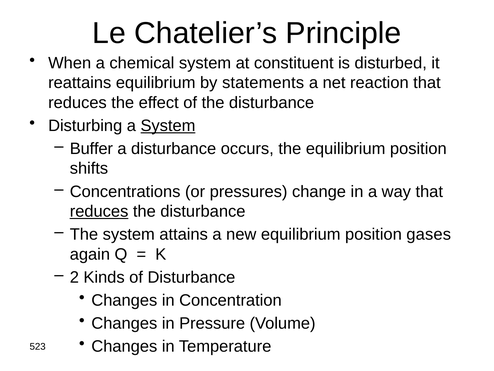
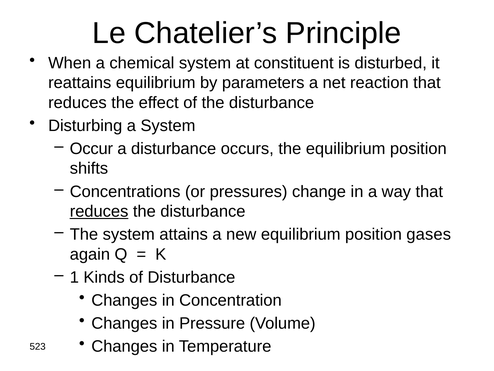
statements: statements -> parameters (263, 83)
System underline: present -> none (168, 125)
Buffer: Buffer -> Occur (91, 149)
2: 2 -> 1 (74, 277)
